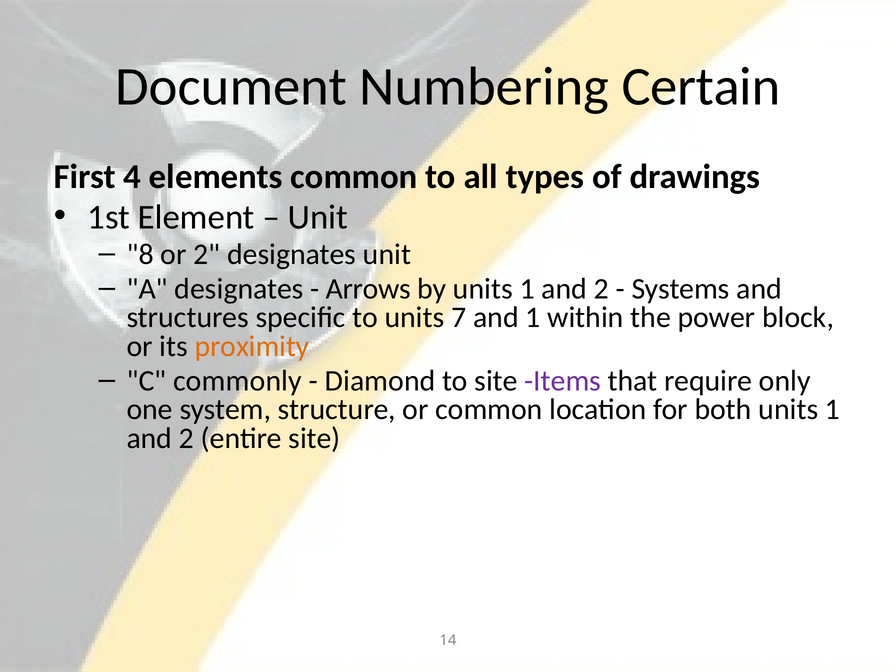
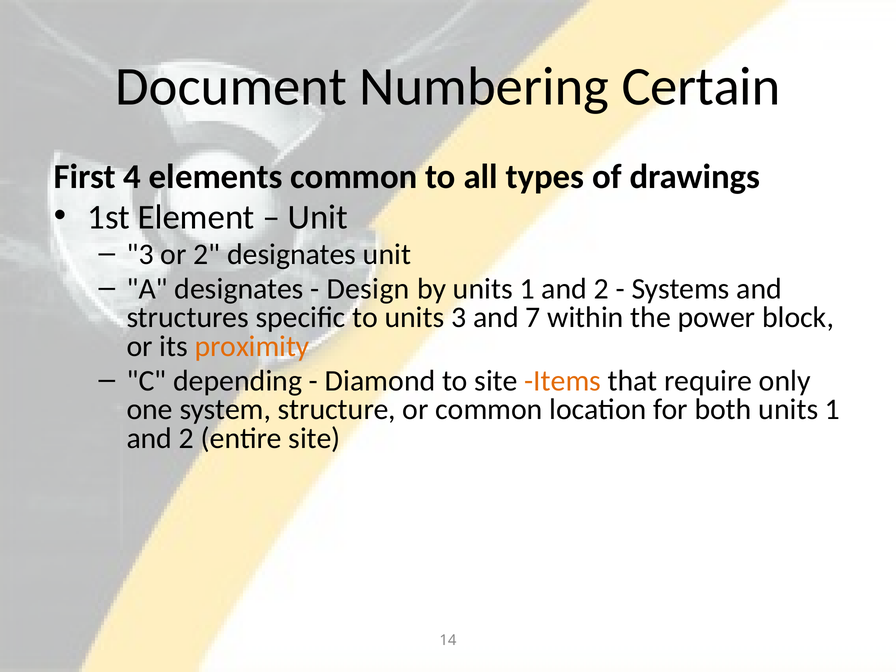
8: 8 -> 3 (140, 254)
Arrows: Arrows -> Design (368, 289)
units 7: 7 -> 3 (459, 318)
and 1: 1 -> 7 (533, 318)
commonly: commonly -> depending (238, 381)
Items colour: purple -> orange (563, 381)
